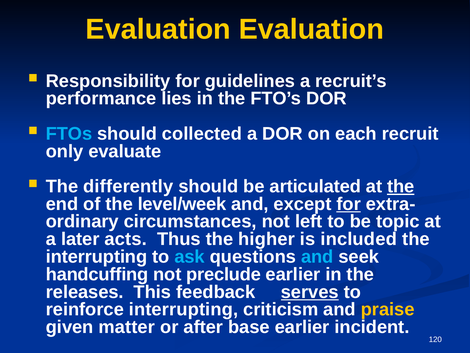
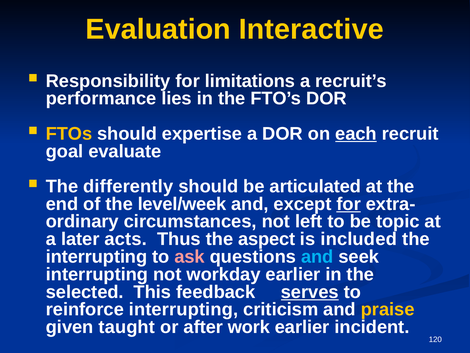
Evaluation Evaluation: Evaluation -> Interactive (311, 29)
guidelines: guidelines -> limitations (250, 81)
FTOs colour: light blue -> yellow (69, 134)
collected: collected -> expertise (202, 134)
each underline: none -> present (356, 134)
only: only -> goal (65, 151)
the underline: present -> none (401, 186)
higher: higher -> aspect (267, 239)
ask colour: light blue -> pink (190, 256)
handcuffing: handcuffing -> interrupting (97, 274)
preclude: preclude -> workday (224, 274)
releases: releases -> selected (85, 292)
matter: matter -> taught (127, 327)
base: base -> work (249, 327)
